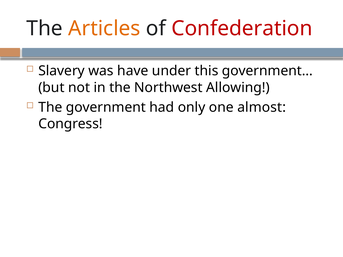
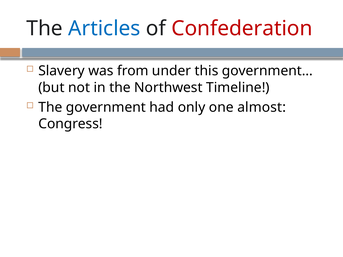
Articles colour: orange -> blue (104, 29)
have: have -> from (133, 71)
Allowing: Allowing -> Timeline (238, 88)
